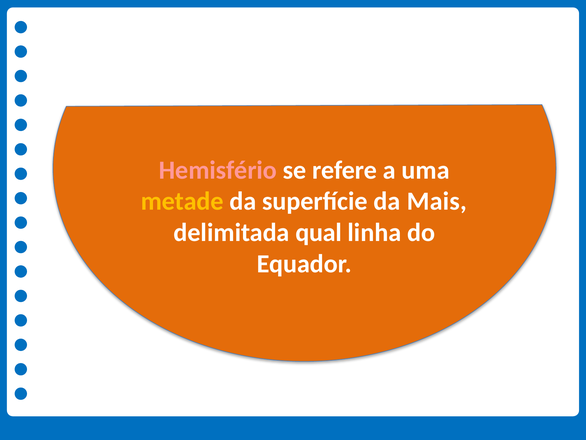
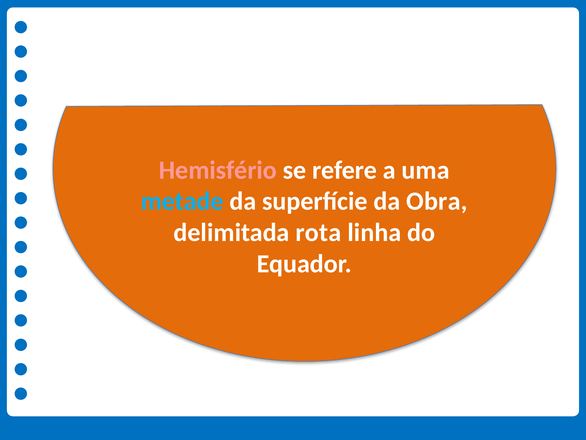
metade colour: yellow -> light blue (182, 201)
Mais: Mais -> Obra (437, 201)
qual: qual -> rota (318, 232)
